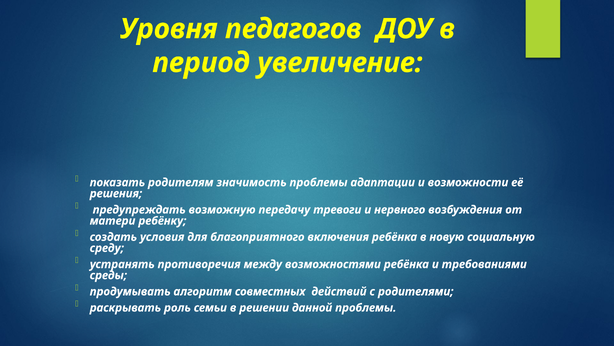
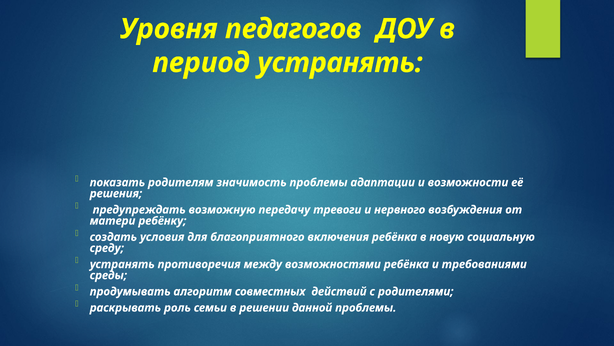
период увеличение: увеличение -> устранять (340, 63)
